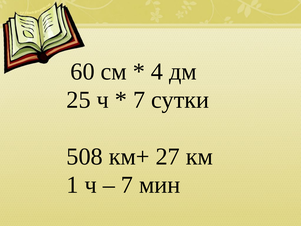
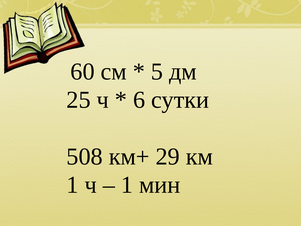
4: 4 -> 5 (157, 71)
7: 7 -> 6 (139, 100)
27: 27 -> 29 (168, 156)
7: 7 -> 1 (127, 185)
